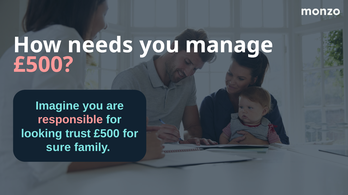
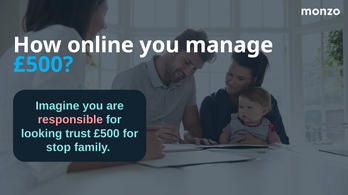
needs: needs -> online (101, 45)
£500 colour: pink -> light blue (43, 65)
sure: sure -> stop (58, 148)
